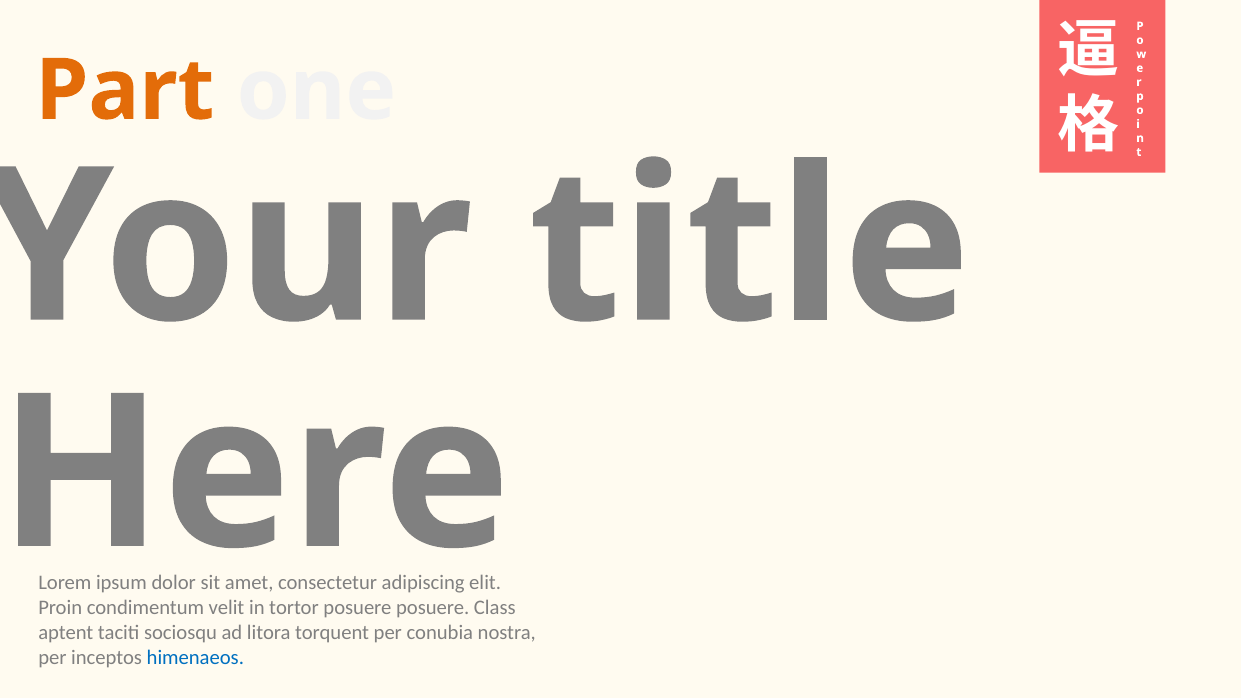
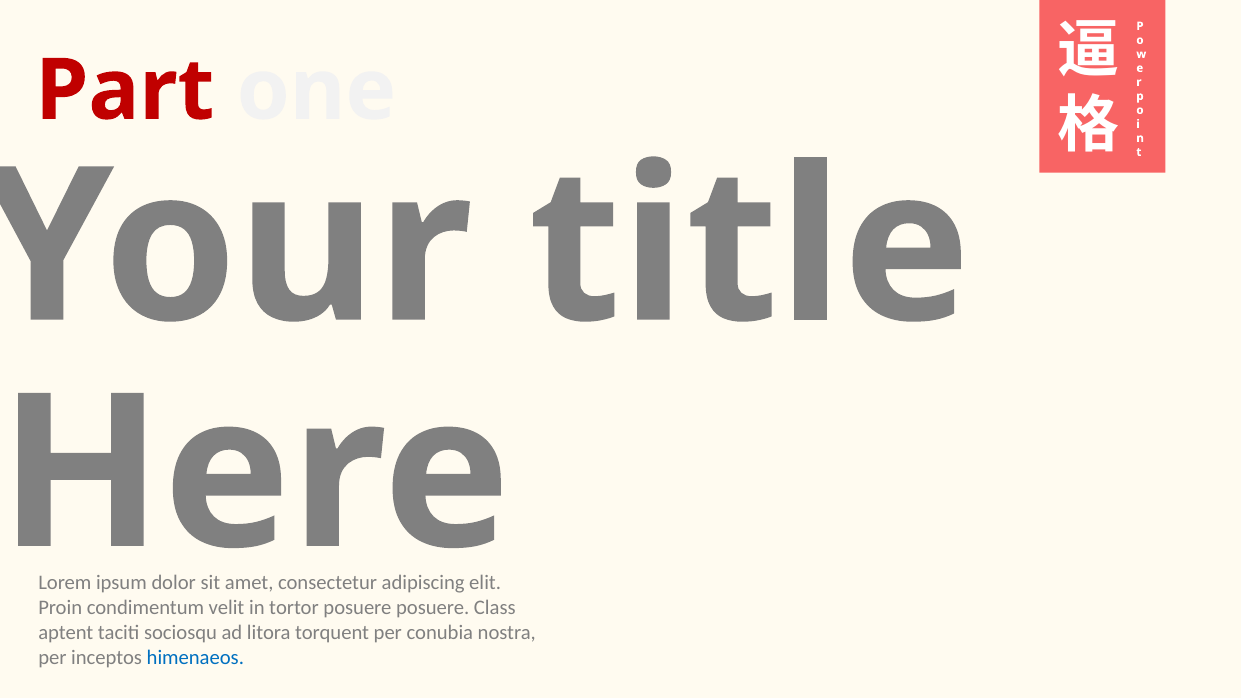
Part colour: orange -> red (125, 91)
